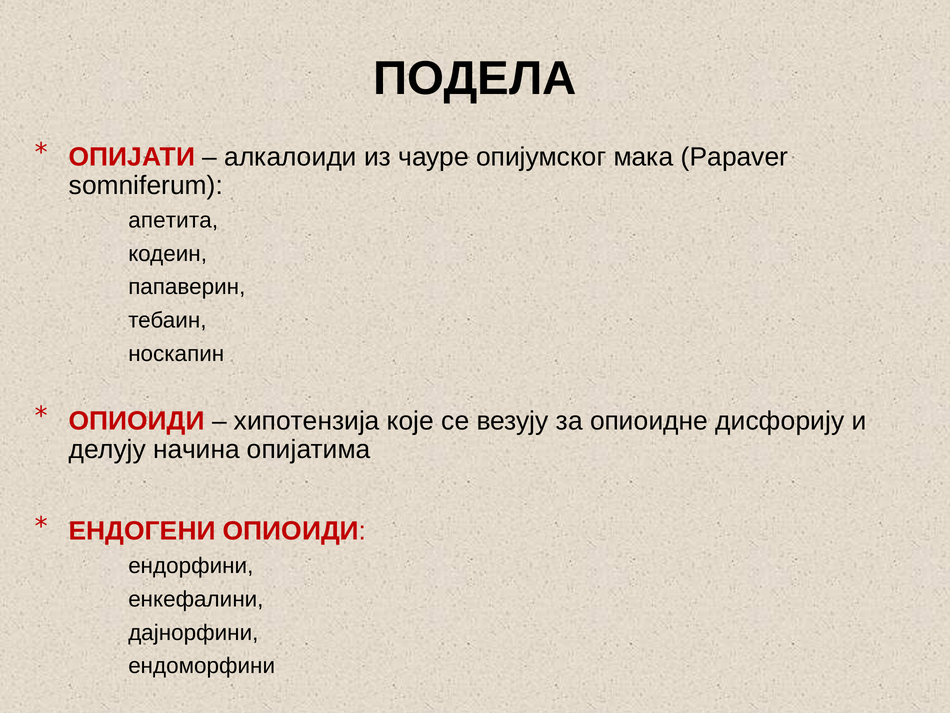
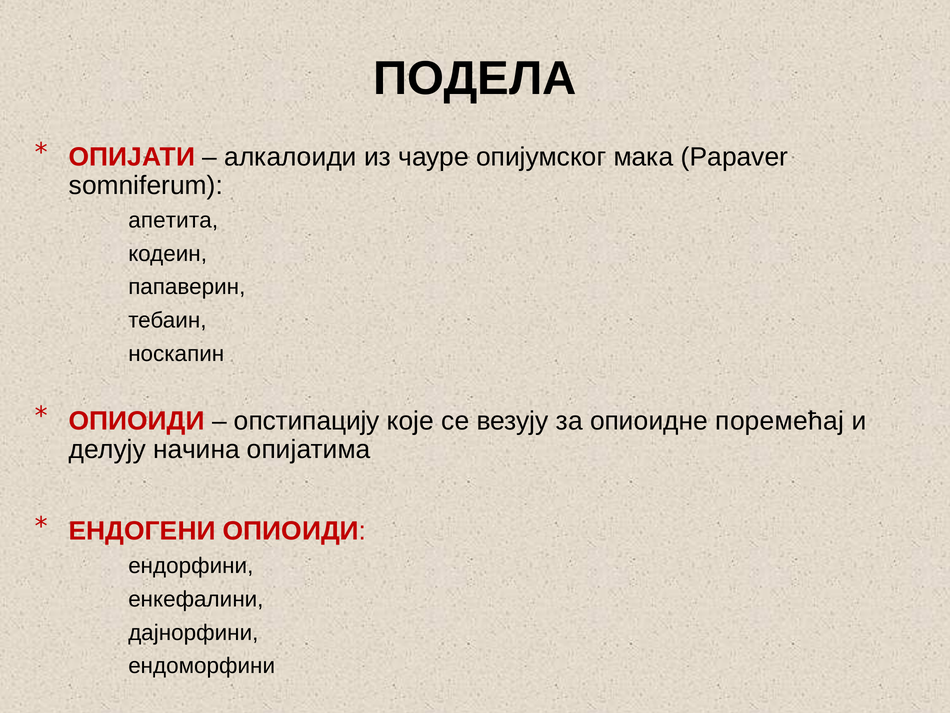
хипотензија: хипотензија -> опстипацију (307, 421)
дисфорију: дисфорију -> поремећај (780, 421)
